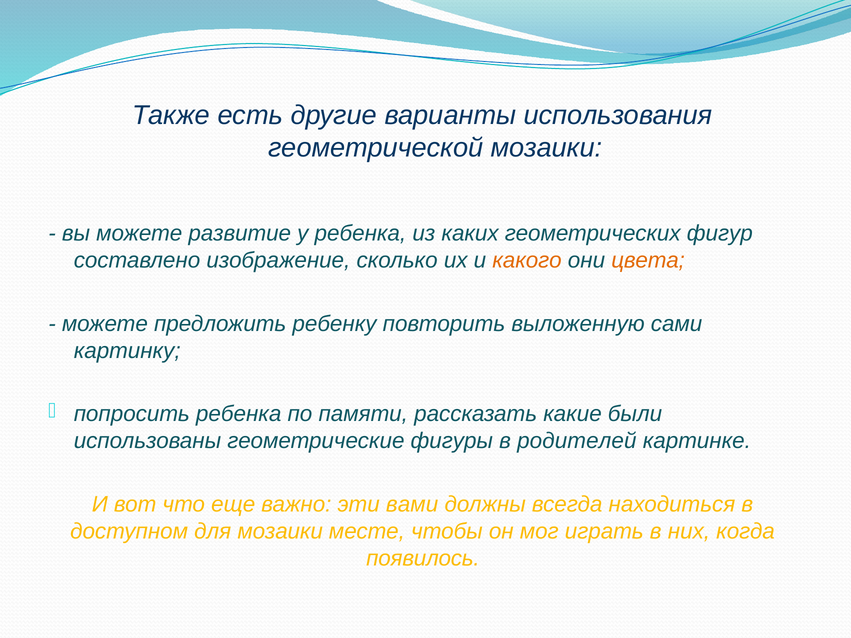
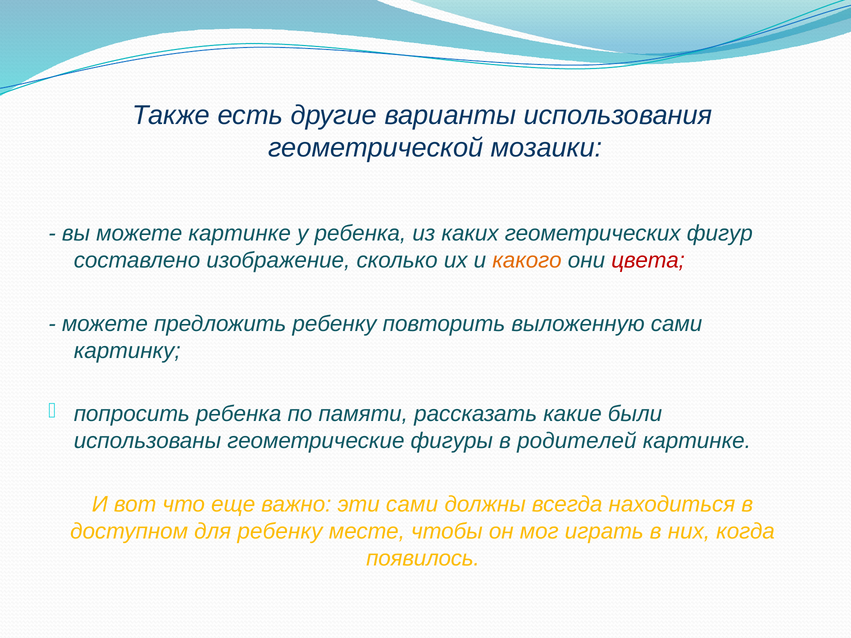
можете развитие: развитие -> картинке (240, 234)
цвета colour: orange -> red (648, 261)
эти вами: вами -> сами (412, 504)
для мозаики: мозаики -> ребенку (280, 531)
